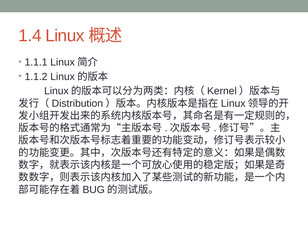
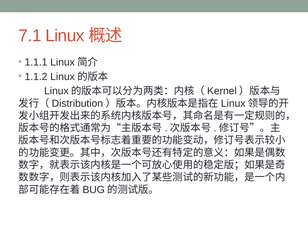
1.4: 1.4 -> 7.1 (30, 36)
